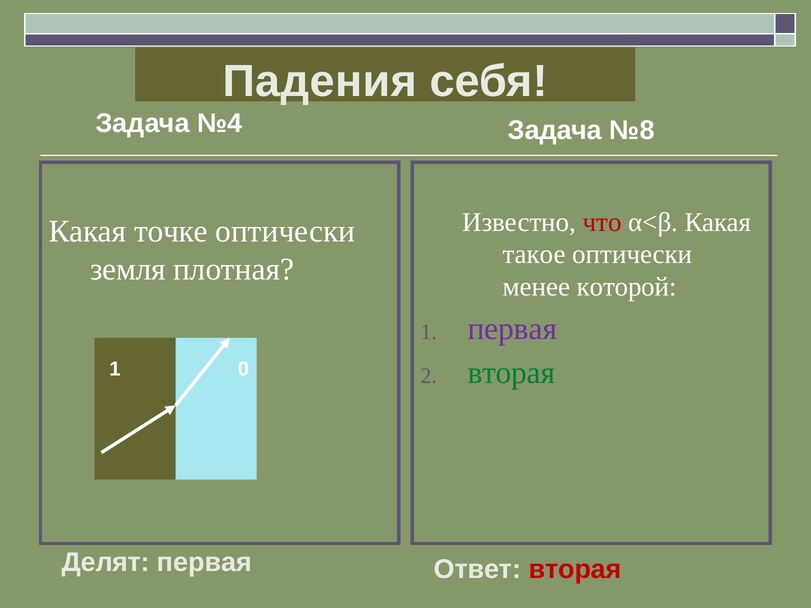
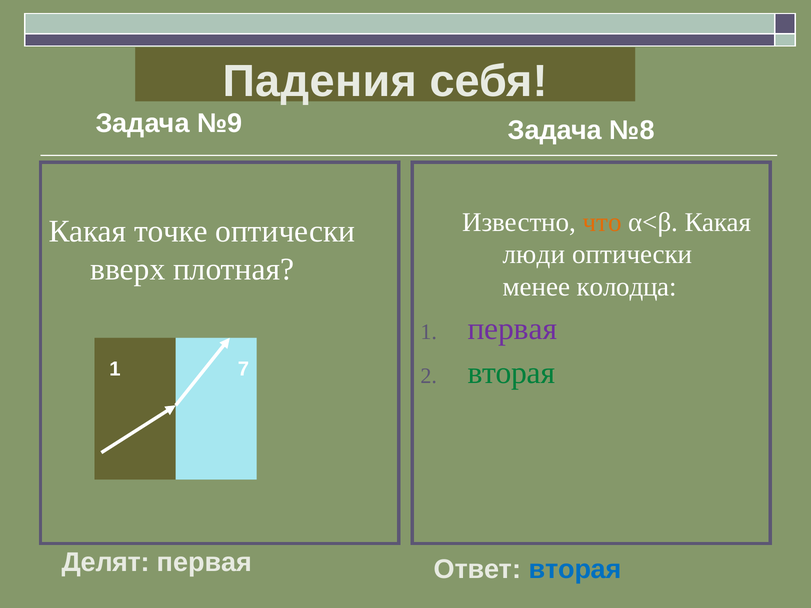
№4: №4 -> №9 (220, 123)
что colour: red -> orange (602, 222)
такое: такое -> люди (534, 255)
земля: земля -> вверх (128, 269)
которой: которой -> колодца (627, 287)
0: 0 -> 7 (243, 369)
вторая colour: red -> blue (575, 570)
